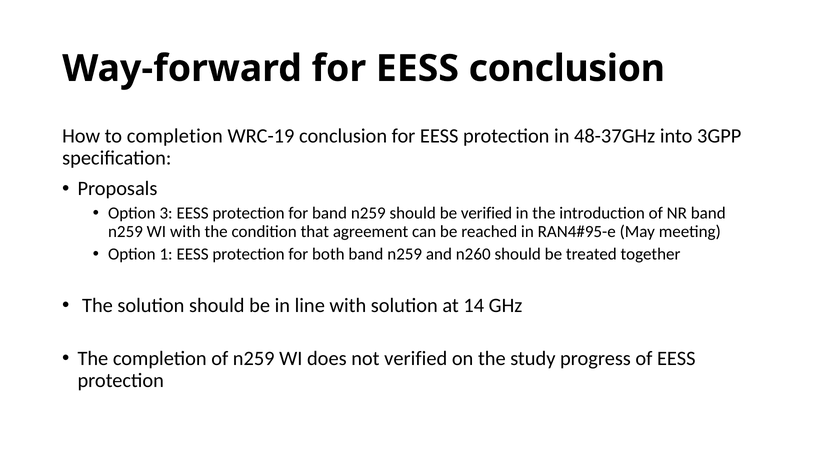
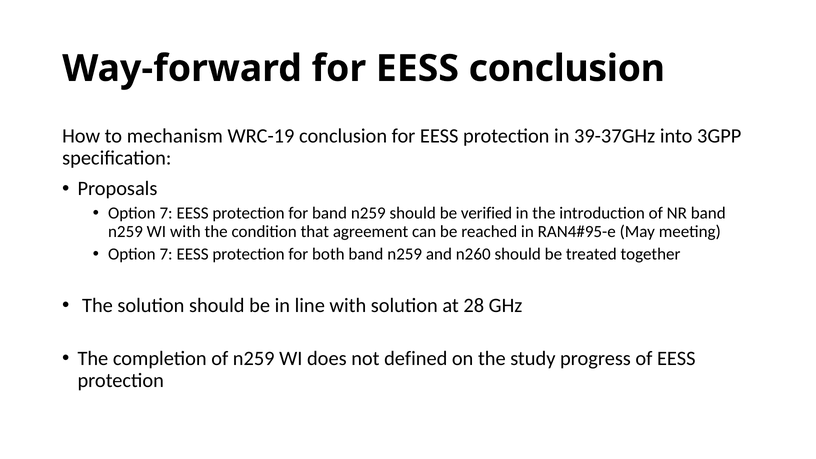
to completion: completion -> mechanism (175, 136)
48-37GHz: 48-37GHz -> 39-37GHz (615, 136)
3: 3 -> 7 (166, 213)
1: 1 -> 7 (166, 254)
14: 14 -> 28 (474, 305)
not verified: verified -> defined (416, 359)
